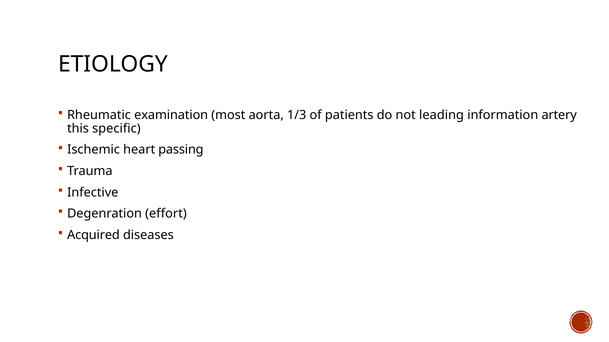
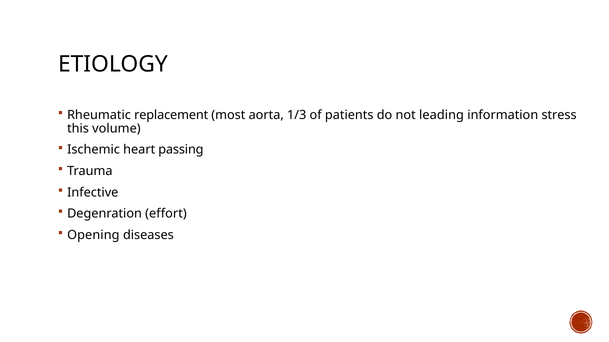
examination: examination -> replacement (171, 115)
artery: artery -> stress (559, 115)
specific: specific -> volume (116, 129)
Acquired: Acquired -> Opening (93, 235)
